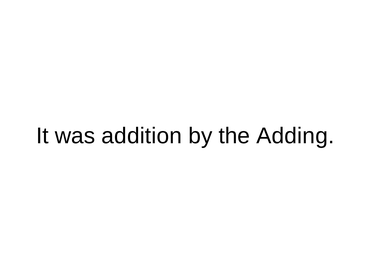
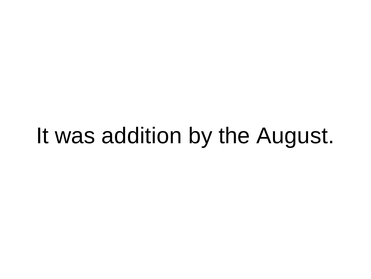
Adding: Adding -> August (295, 135)
